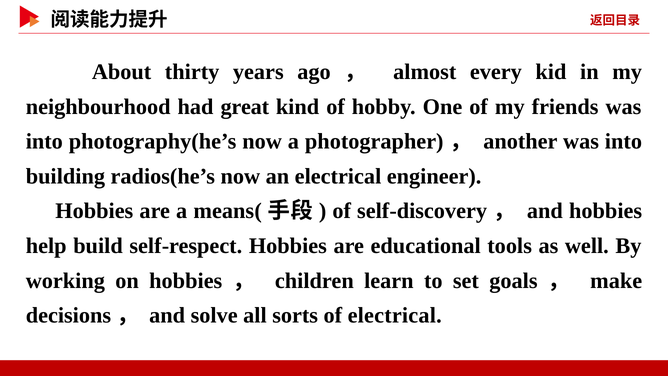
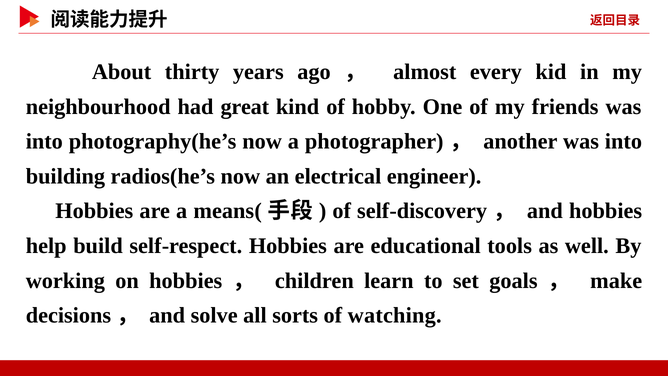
of electrical: electrical -> watching (395, 315)
